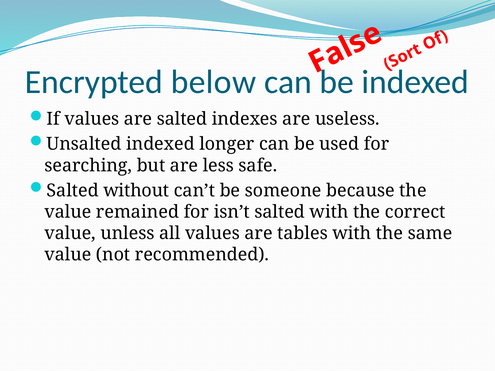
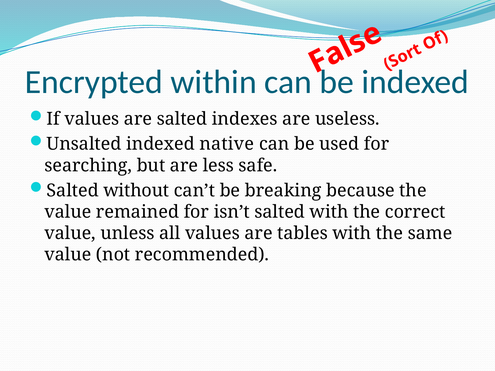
below: below -> within (214, 82)
longer: longer -> native (227, 144)
someone: someone -> breaking (283, 191)
